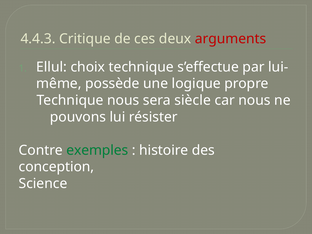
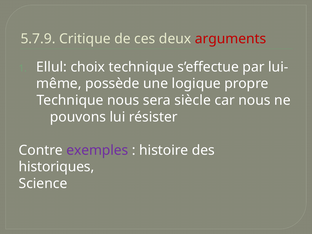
4.4.3: 4.4.3 -> 5.7.9 (38, 39)
exemples colour: green -> purple (97, 150)
conception: conception -> historiques (56, 167)
